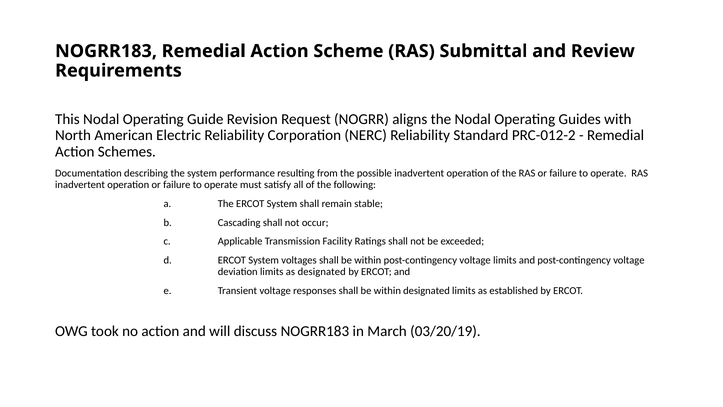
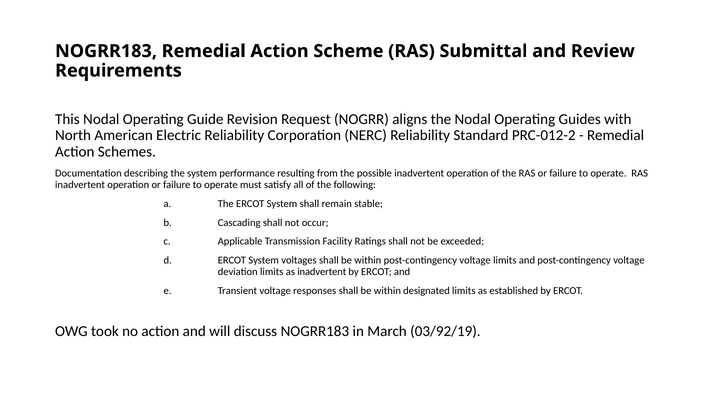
as designated: designated -> inadvertent (322, 272)
03/20/19: 03/20/19 -> 03/92/19 (445, 331)
